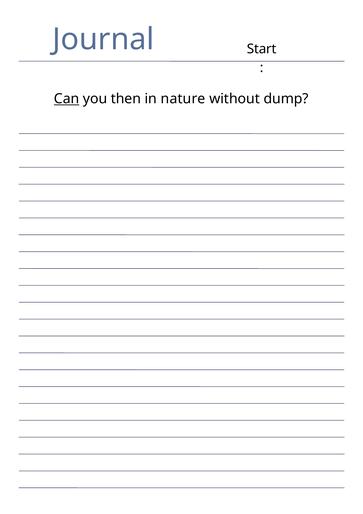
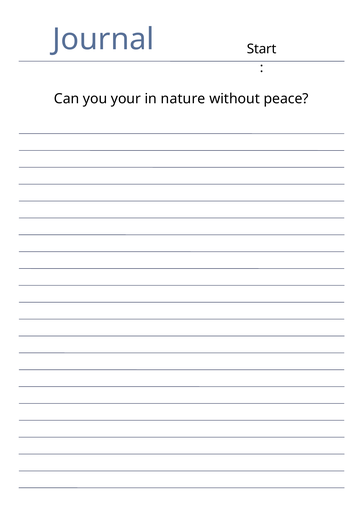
Can underline: present -> none (67, 99)
then: then -> your (126, 99)
dump: dump -> peace (286, 99)
